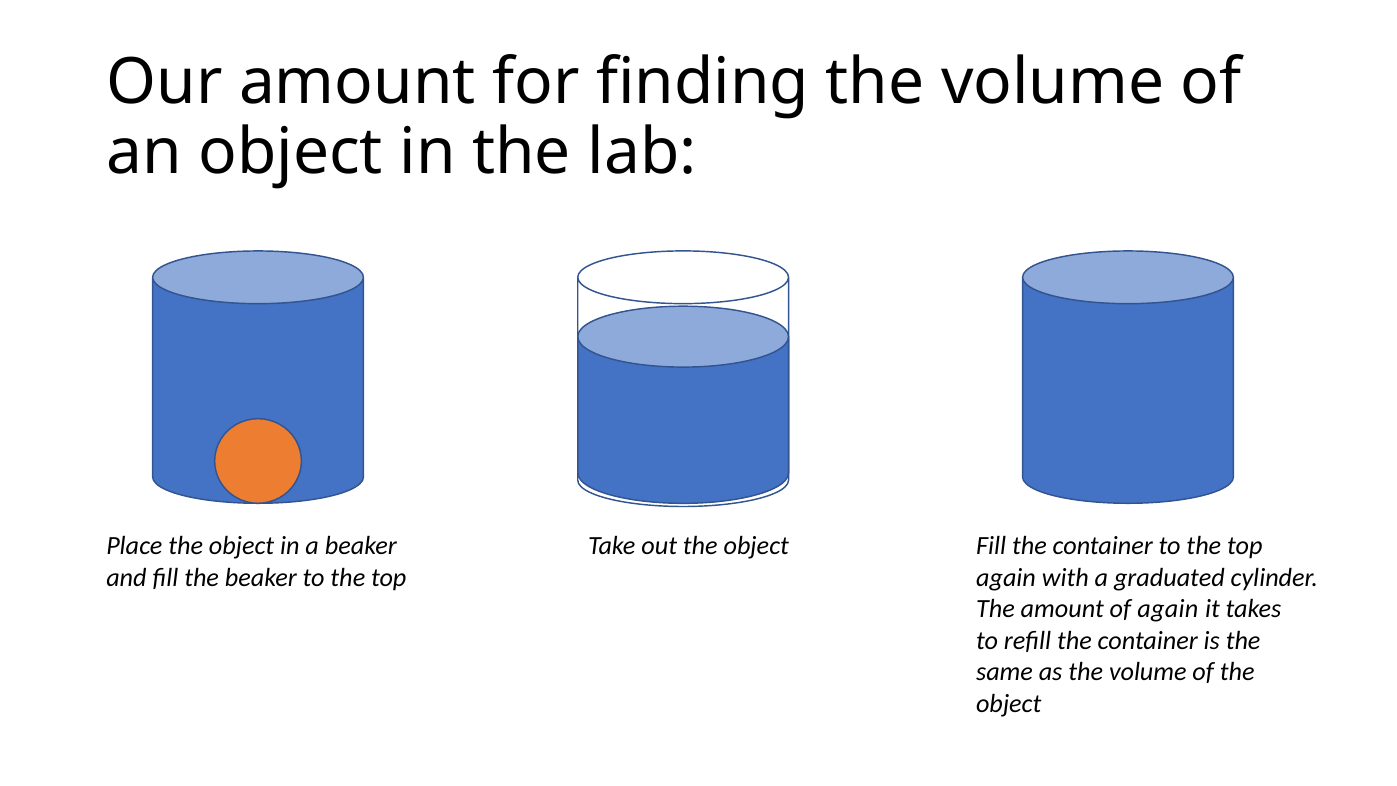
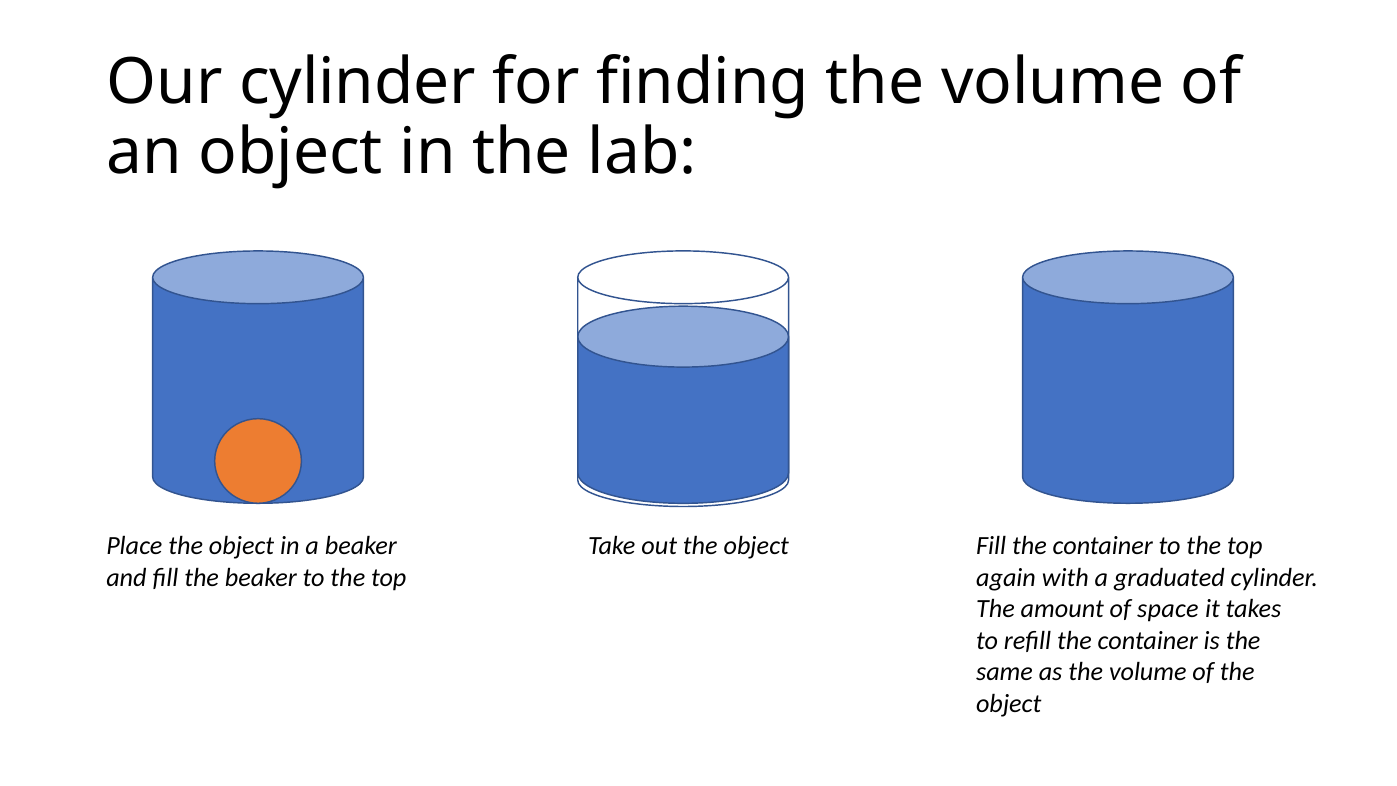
Our amount: amount -> cylinder (357, 83)
of again: again -> space (1168, 609)
